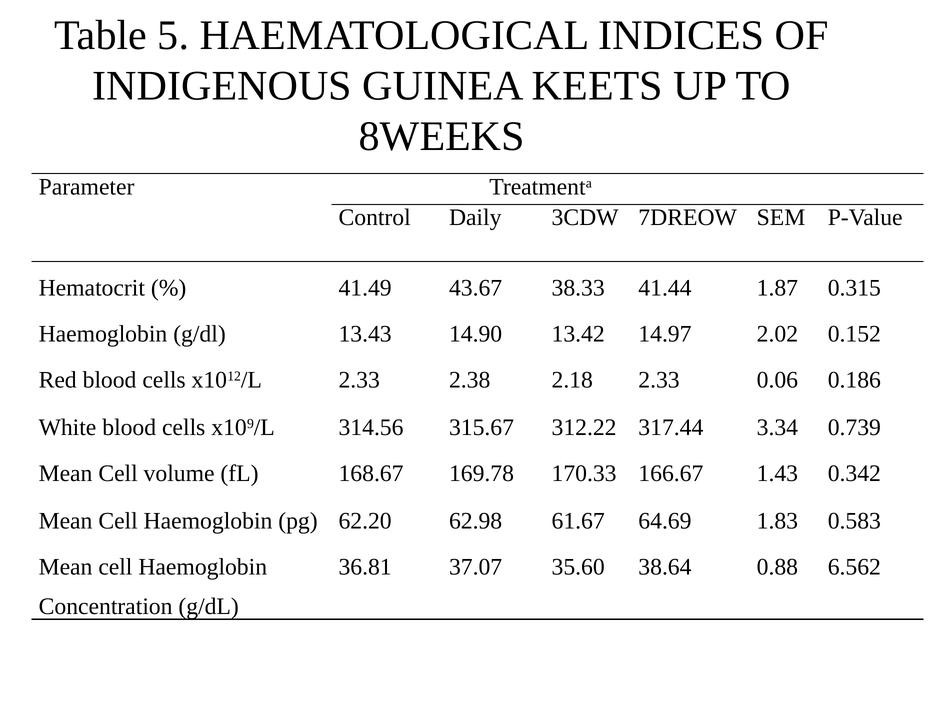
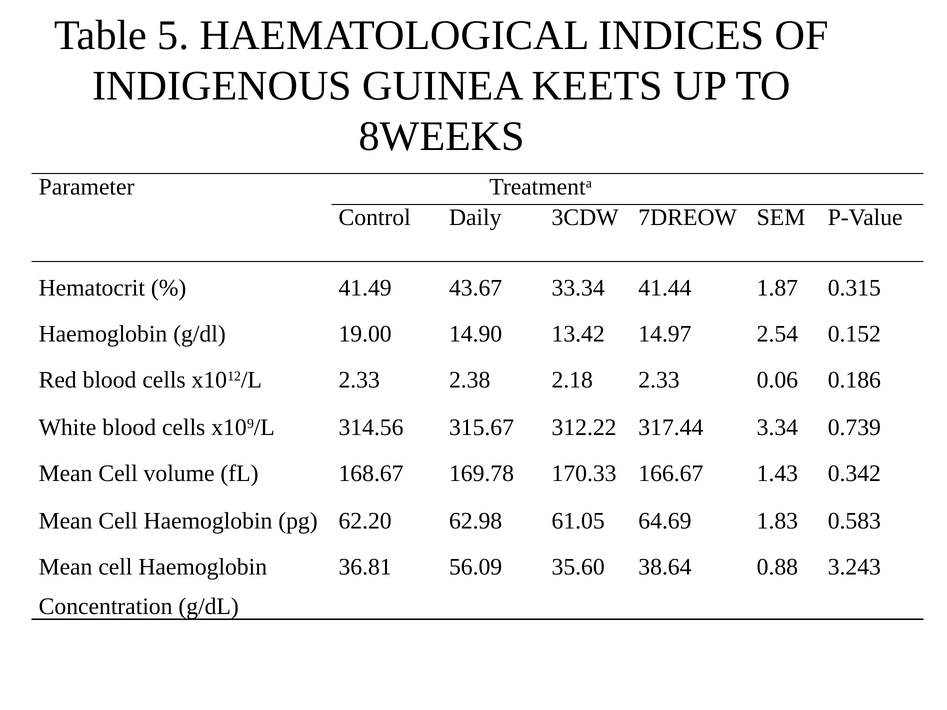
38.33: 38.33 -> 33.34 (578, 288)
13.43: 13.43 -> 19.00 (365, 334)
2.02: 2.02 -> 2.54 (777, 334)
61.67: 61.67 -> 61.05 (578, 521)
37.07: 37.07 -> 56.09 (476, 567)
6.562: 6.562 -> 3.243 (854, 567)
